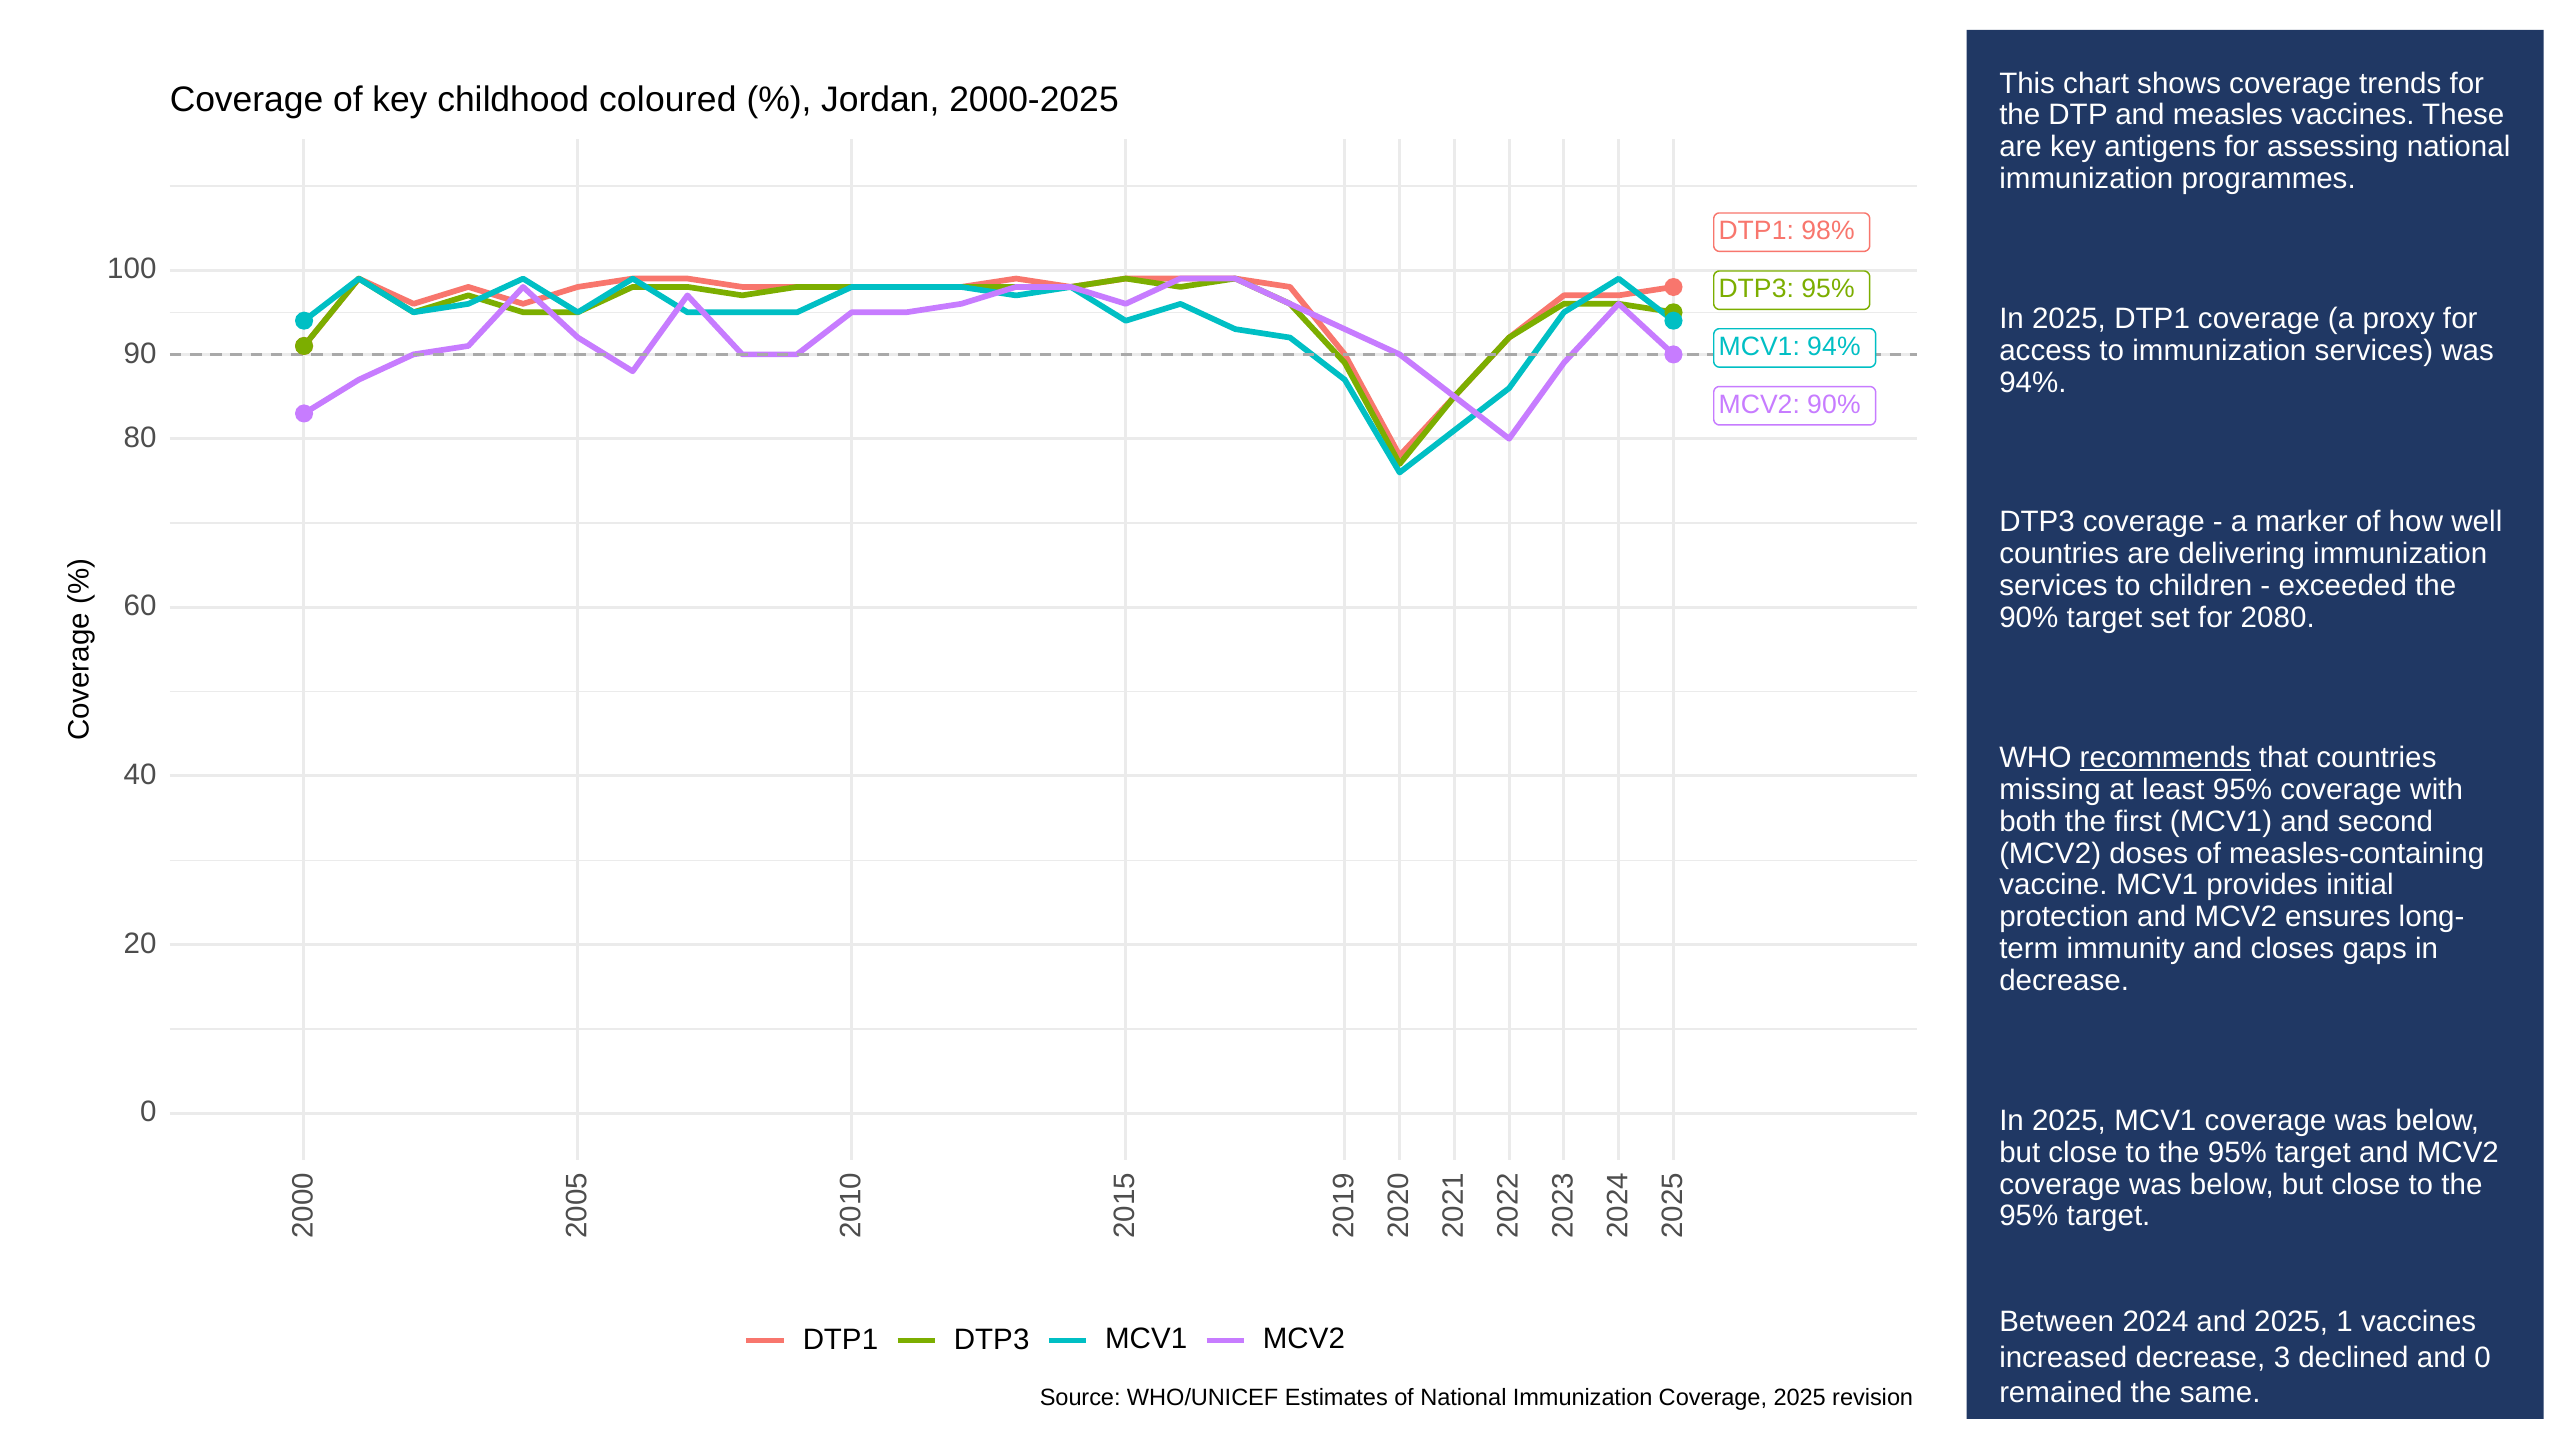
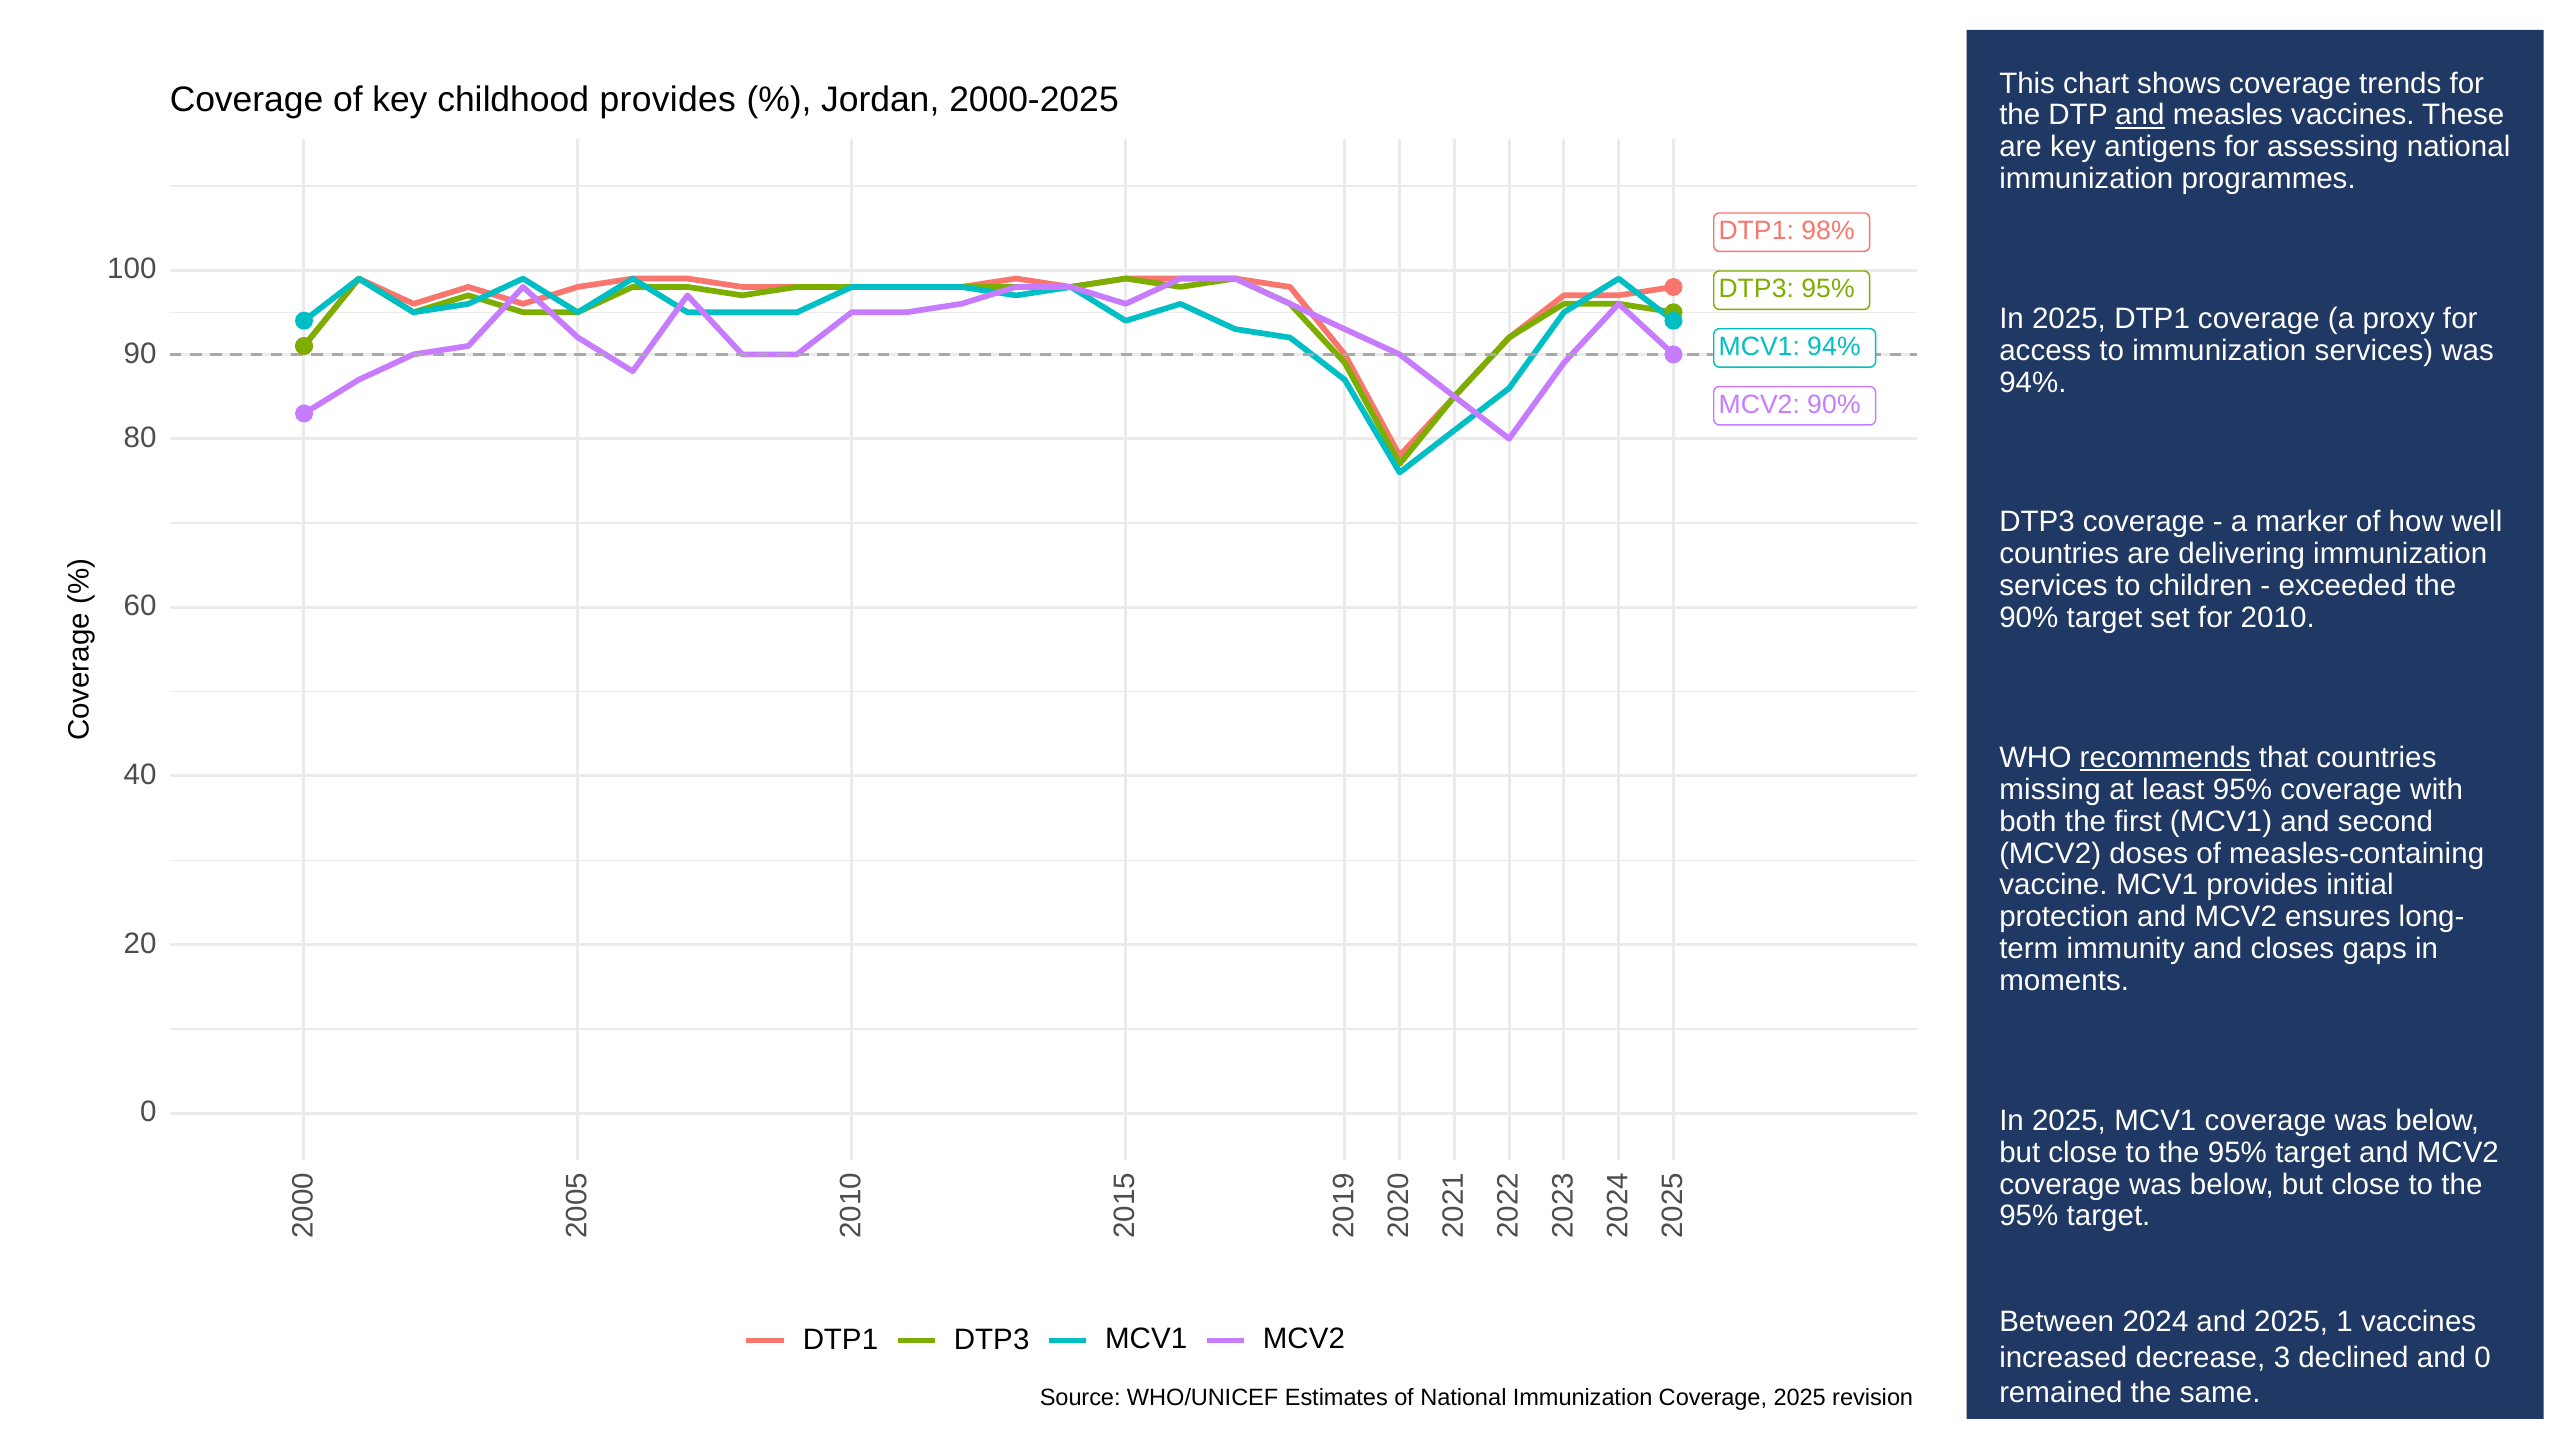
childhood coloured: coloured -> provides (668, 100)
and underline: none -> present (2140, 115)
2080: 2080 -> 2010 (2278, 618)
decrease: decrease -> moments (2064, 981)
